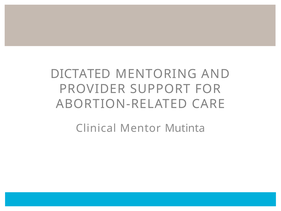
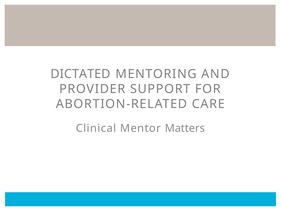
Mutinta: Mutinta -> Matters (185, 128)
